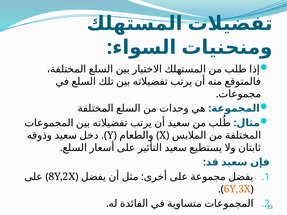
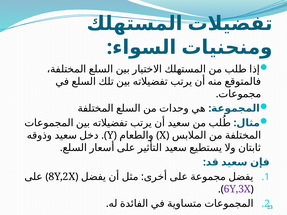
6Y,3X colour: orange -> purple (237, 189)
